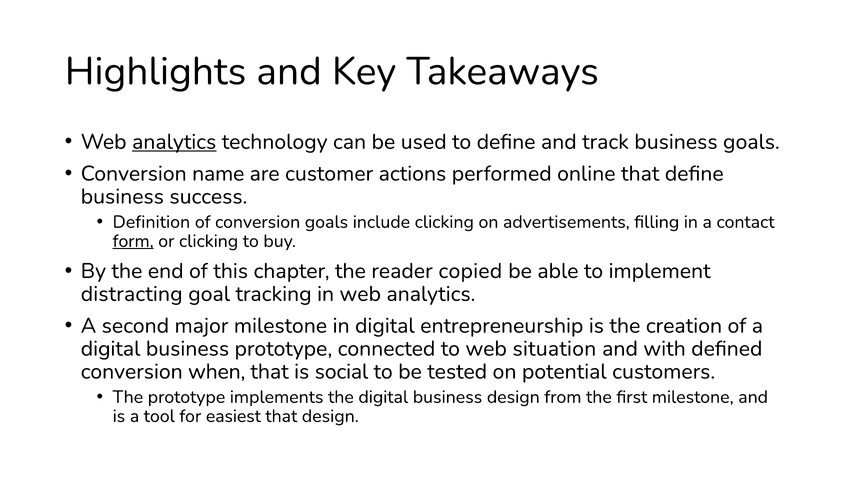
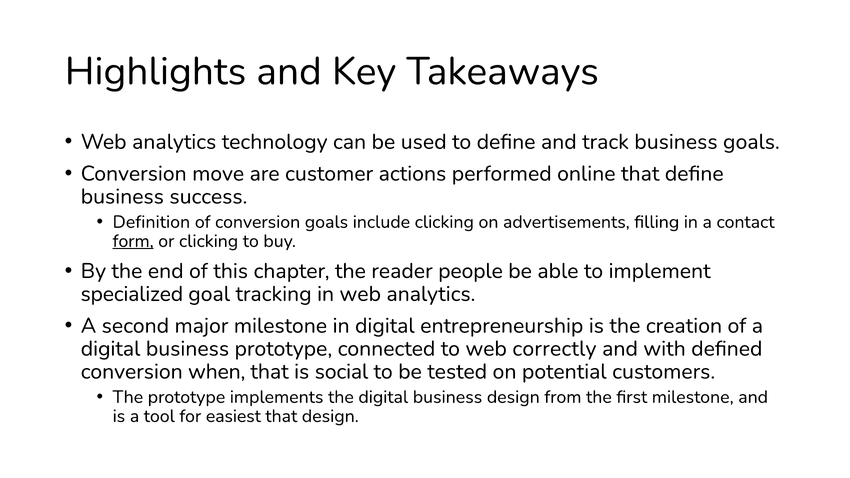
analytics underline: present -> none (174, 142)
name: name -> move (218, 174)
copied: copied -> people (471, 271)
distracting: distracting -> specialized (132, 294)
situation: situation -> correctly (554, 349)
